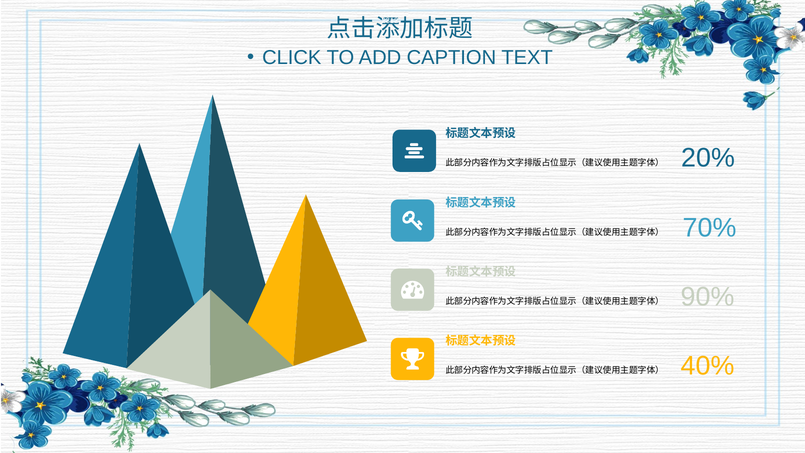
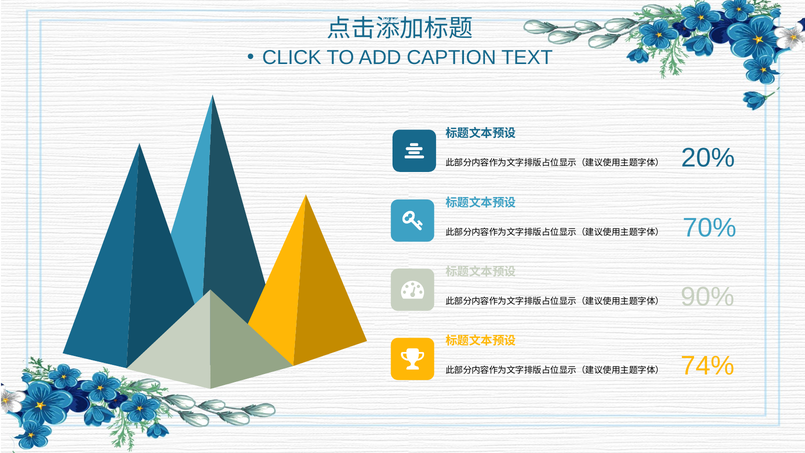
40%: 40% -> 74% (708, 366)
